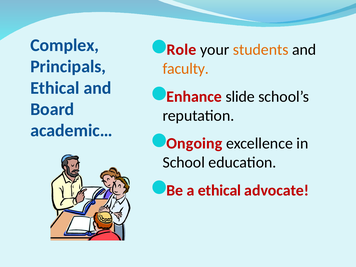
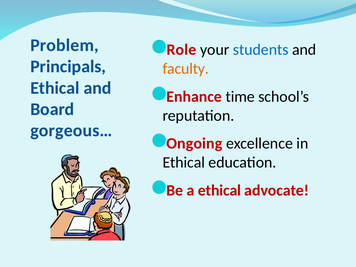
Complex: Complex -> Problem (64, 45)
students colour: orange -> blue (261, 50)
slide: slide -> time (240, 97)
academic…: academic… -> gorgeous… (71, 131)
School: School -> Ethical (184, 163)
